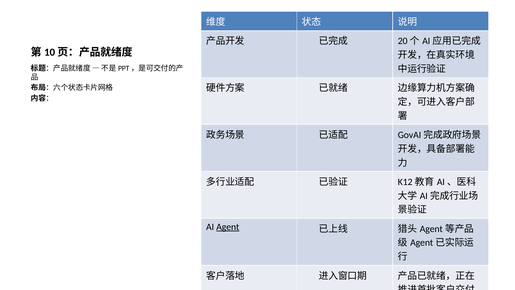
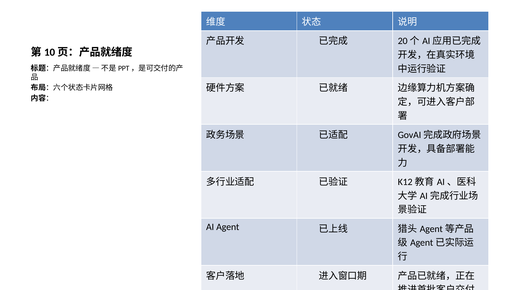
Agent underline: present -> none (228, 227)
